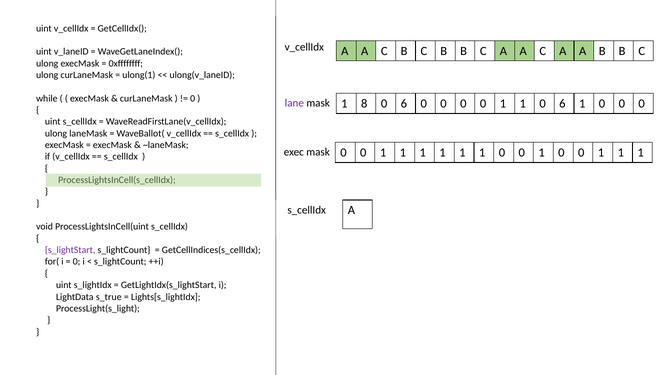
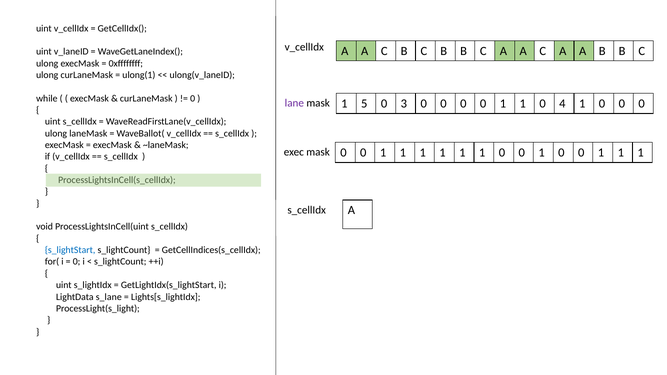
8: 8 -> 5 (364, 104)
6: 6 -> 3 (404, 104)
1 0 6: 6 -> 4 (562, 104)
s_lightStart colour: purple -> blue (70, 250)
s_true: s_true -> s_lane (109, 297)
